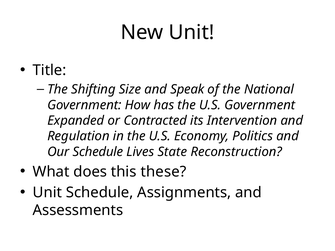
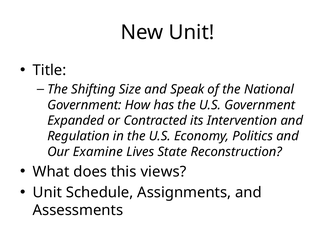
Our Schedule: Schedule -> Examine (98, 152)
these: these -> views (163, 172)
